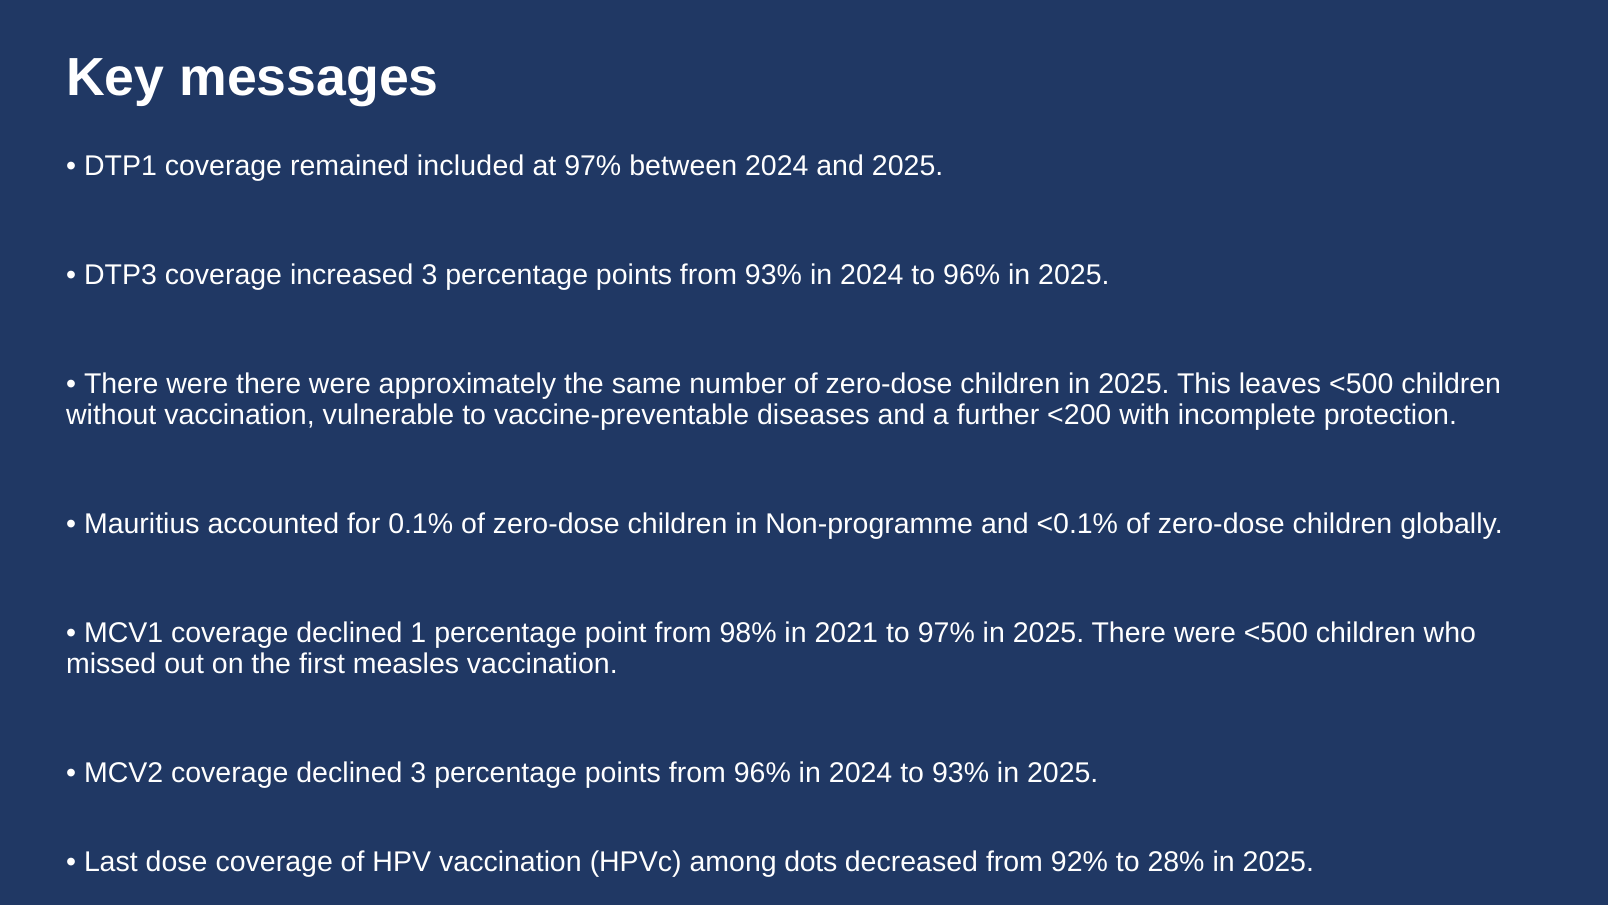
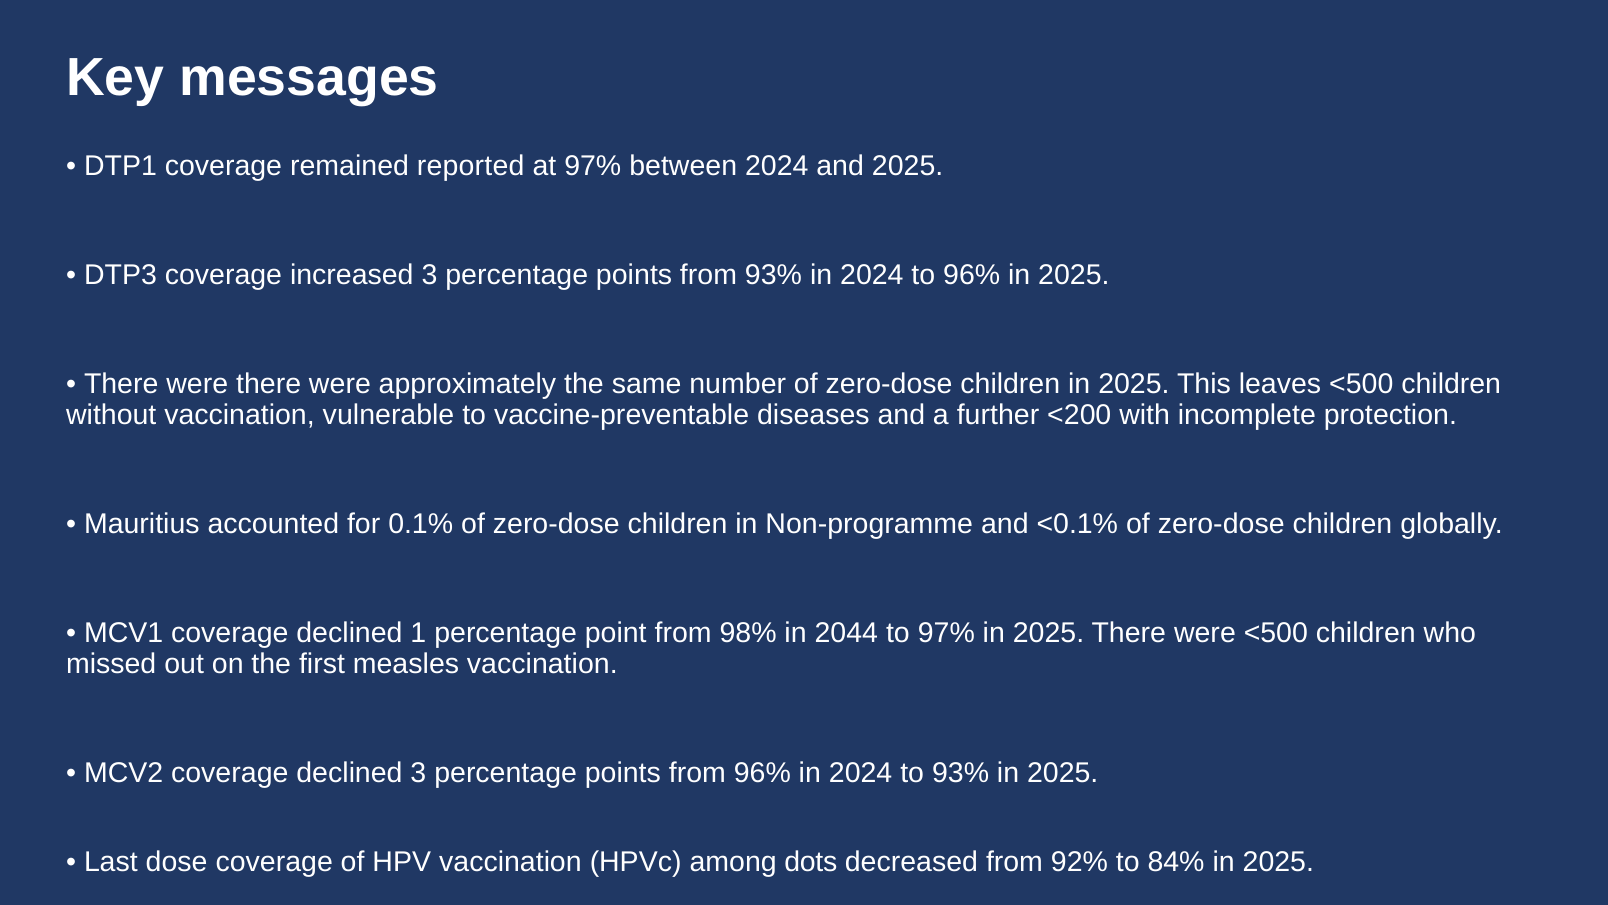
included: included -> reported (471, 166)
2021: 2021 -> 2044 (846, 633)
28%: 28% -> 84% (1176, 862)
